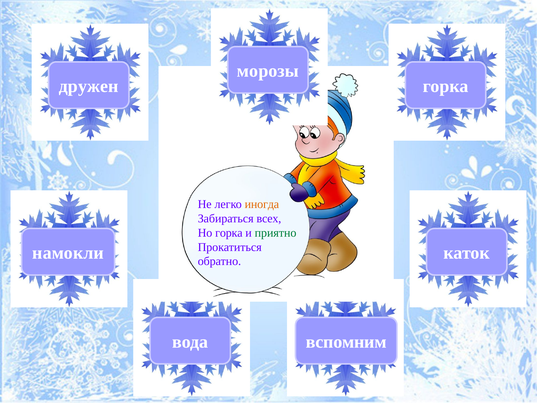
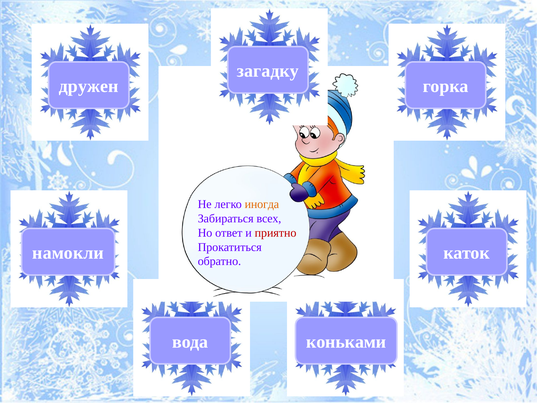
морозы: морозы -> загадку (268, 71)
Но горка: горка -> ответ (229, 233)
приятно colour: green -> red (276, 233)
вспомним: вспомним -> коньками (346, 342)
